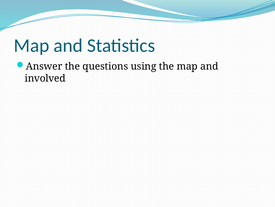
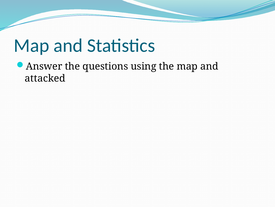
involved: involved -> attacked (45, 78)
